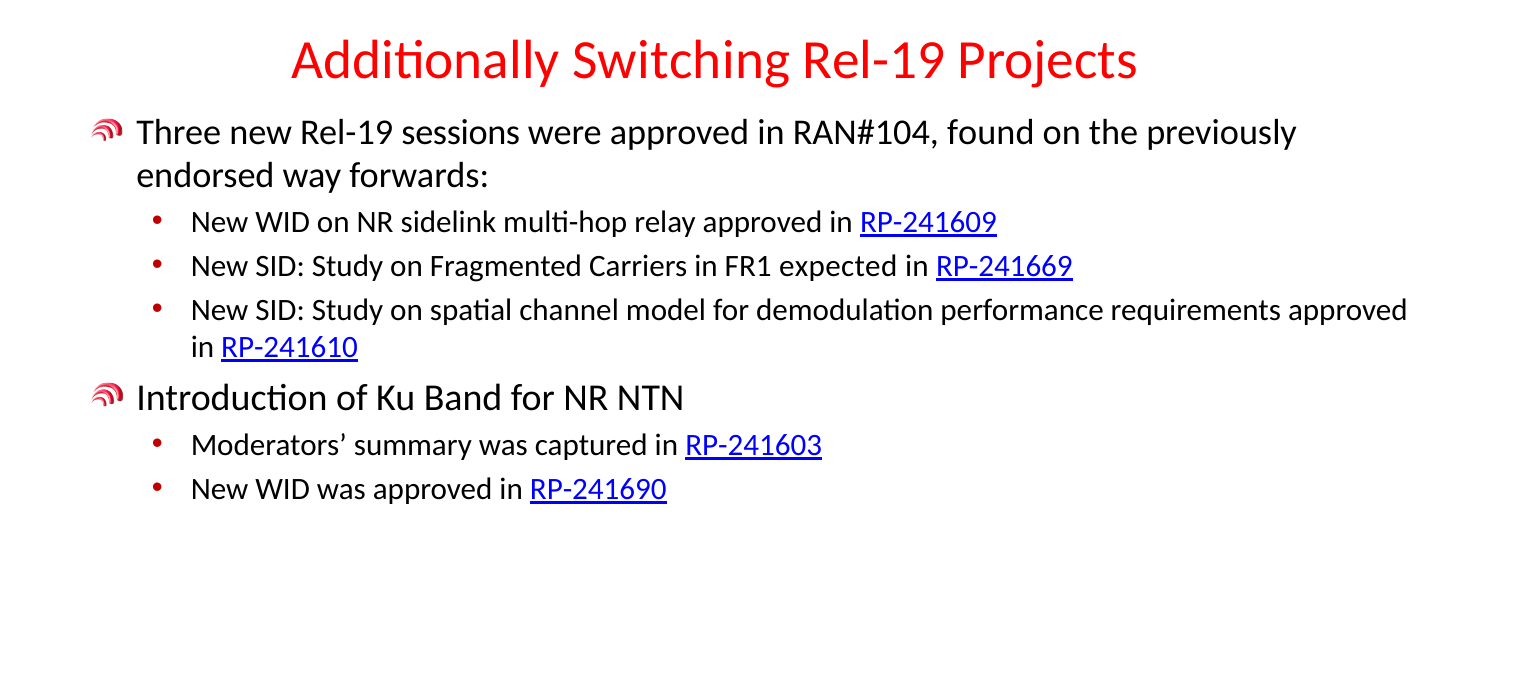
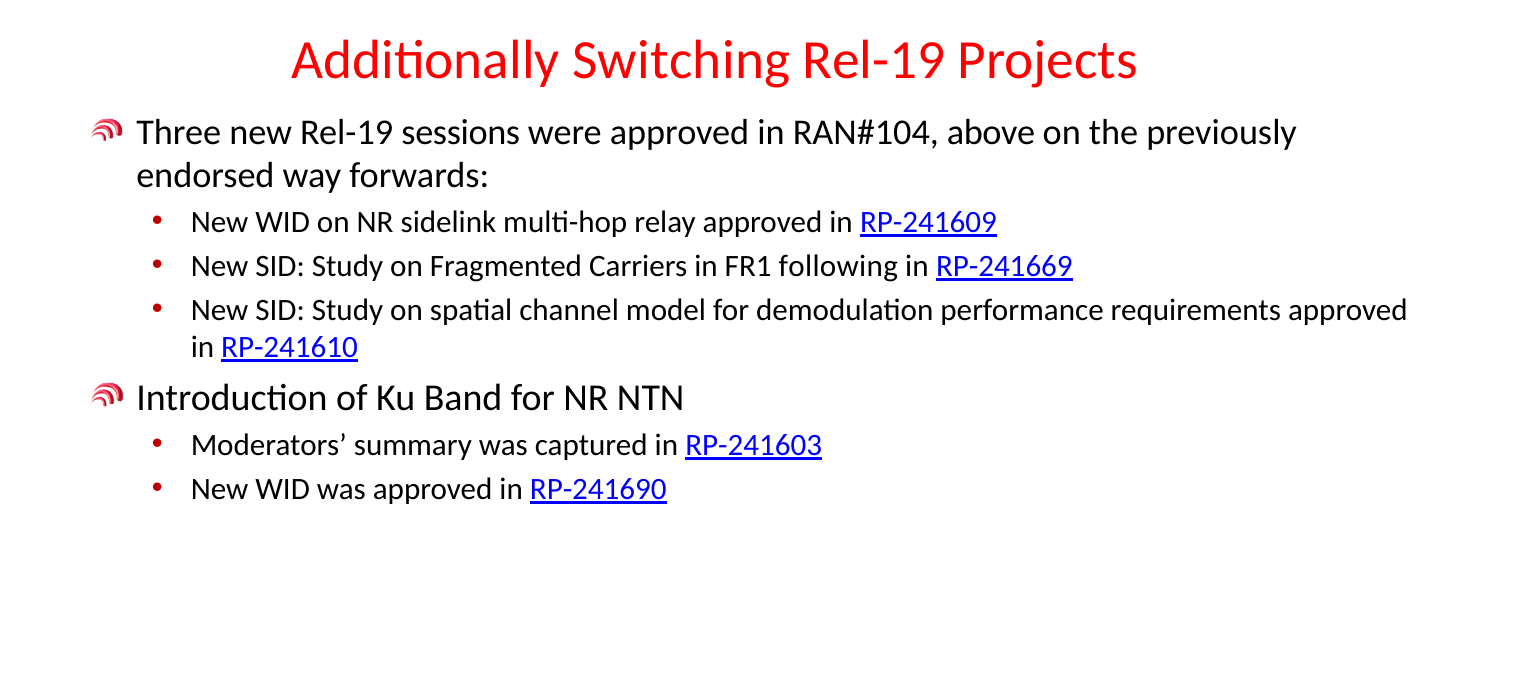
found: found -> above (991, 132)
expected: expected -> following (838, 266)
